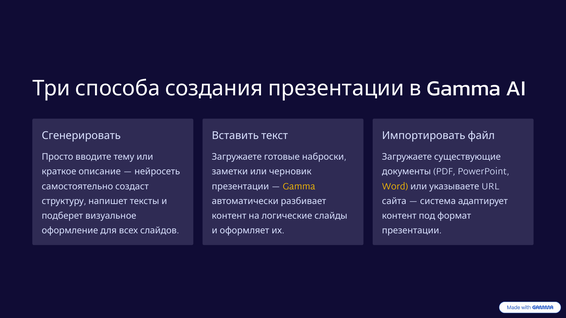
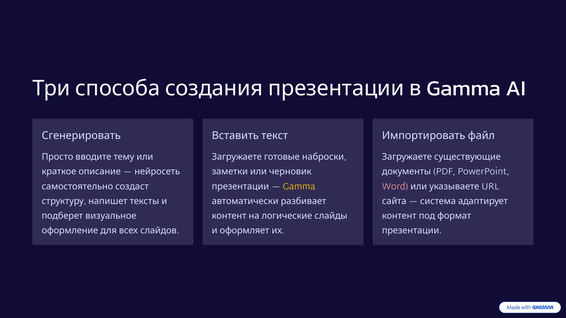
Word colour: yellow -> pink (395, 187)
